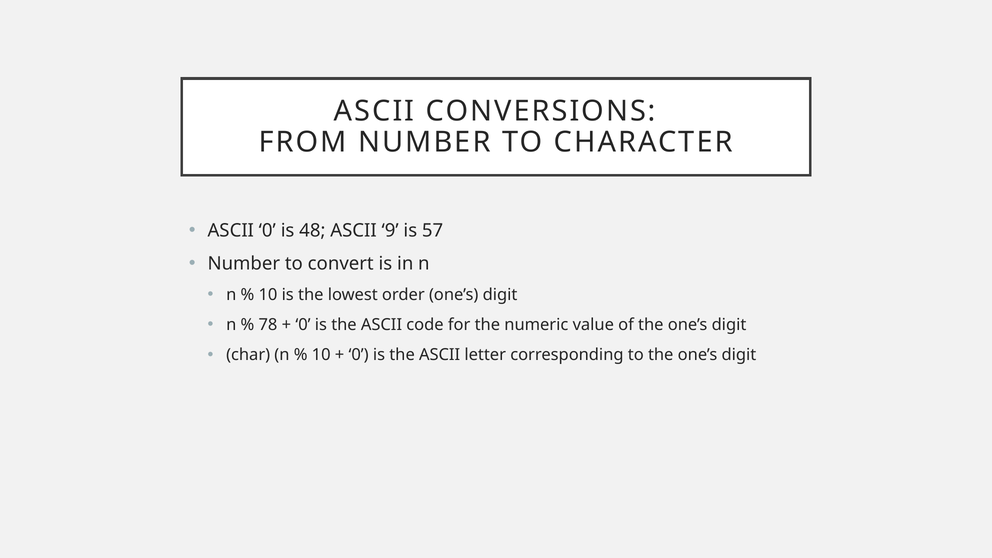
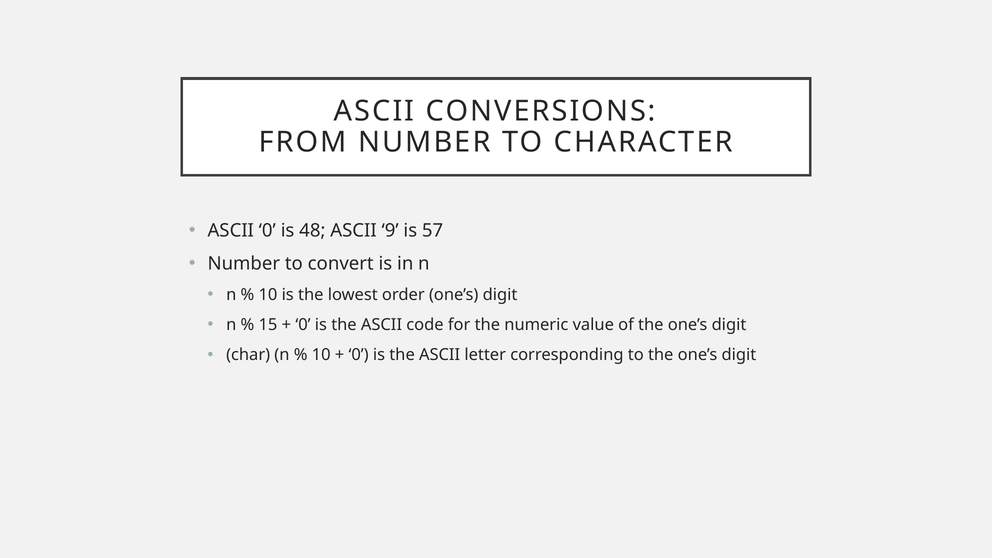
78: 78 -> 15 (268, 325)
